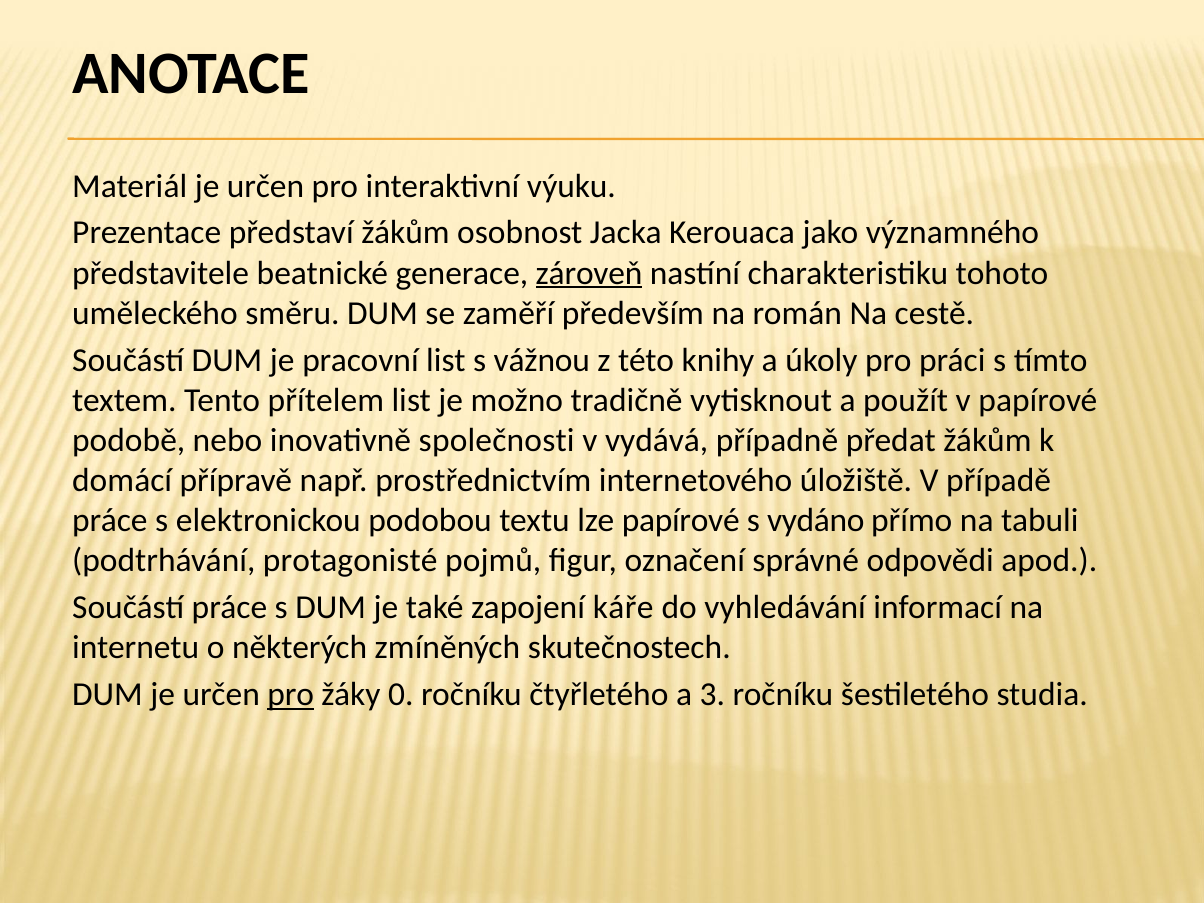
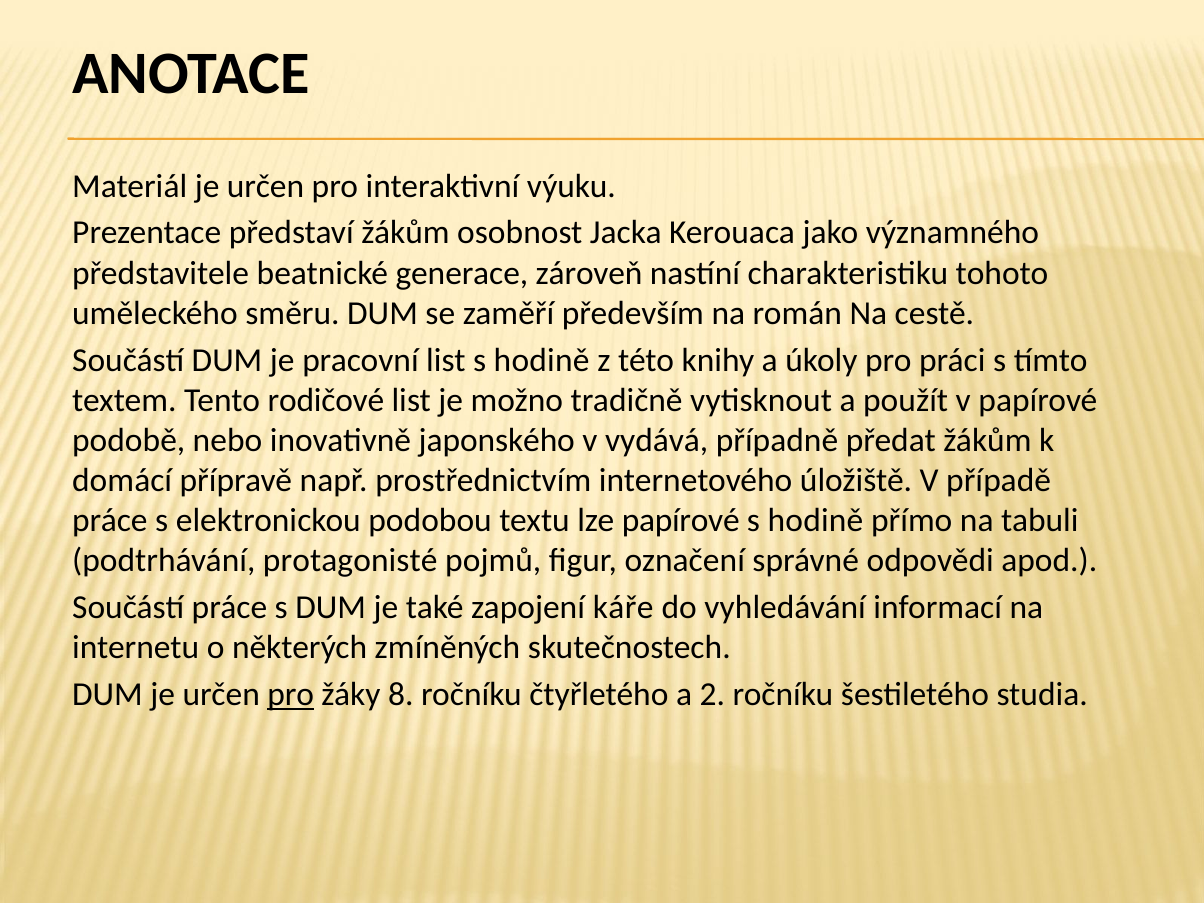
zároveň underline: present -> none (589, 273)
list s vážnou: vážnou -> hodině (542, 360)
přítelem: přítelem -> rodičové (326, 400)
společnosti: společnosti -> japonského (497, 440)
vydáno: vydáno -> hodině (815, 521)
0: 0 -> 8 (401, 695)
3: 3 -> 2 (712, 695)
